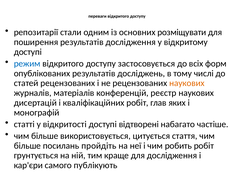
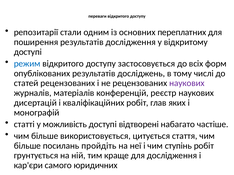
розміщувати: розміщувати -> переплатних (182, 32)
наукових colour: orange -> purple (187, 83)
відкритості: відкритості -> можливість (65, 125)
робить: робить -> ступінь (178, 146)
публікують: публікують -> юридичних (96, 166)
